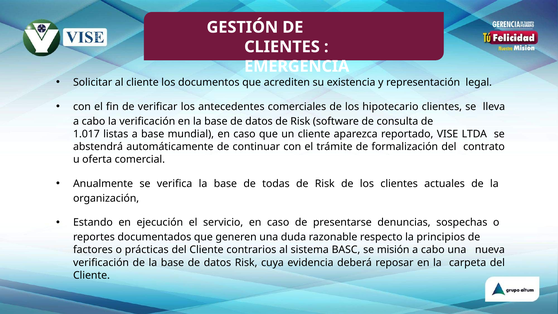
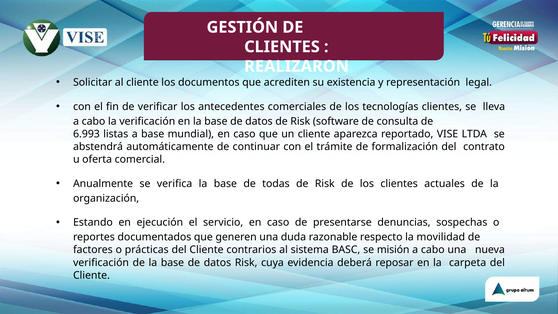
EMERGENCIA: EMERGENCIA -> REALIZARON (297, 66)
hipotecario: hipotecario -> tecnologías (390, 107)
1.017: 1.017 -> 6.993 (86, 134)
principios: principios -> movilidad (441, 237)
